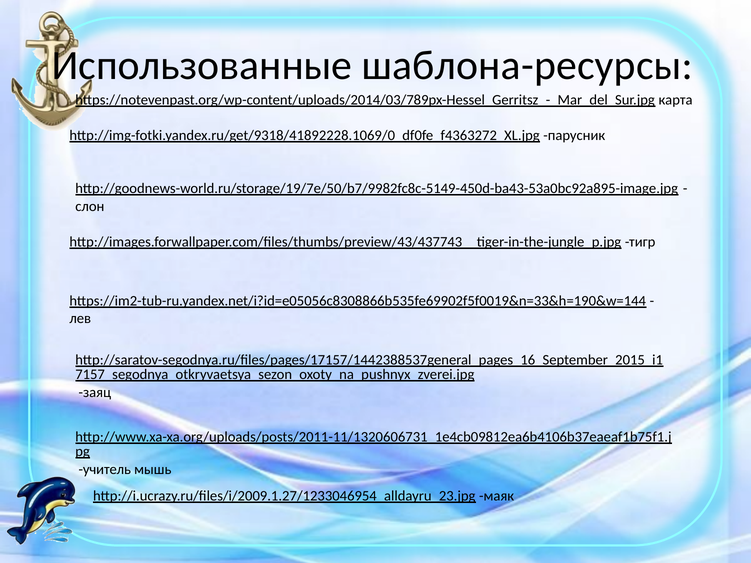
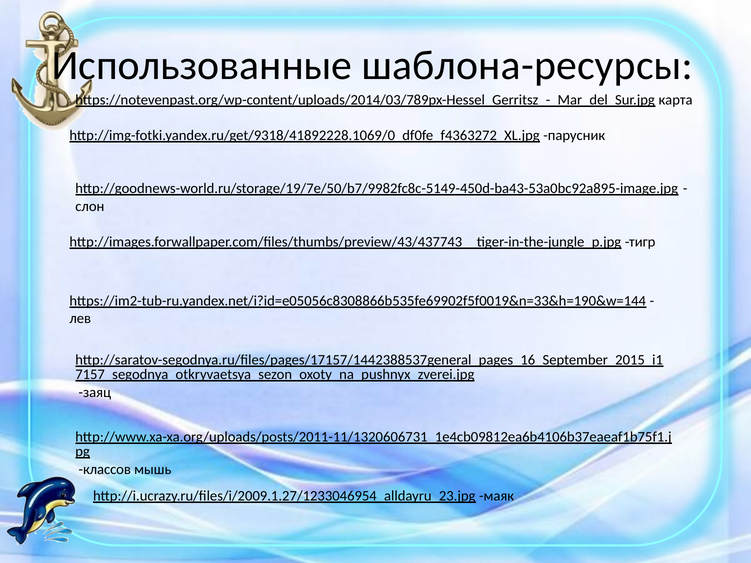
учитель: учитель -> классов (105, 469)
